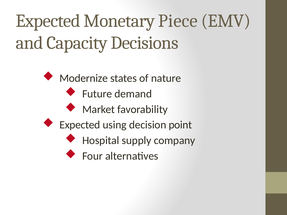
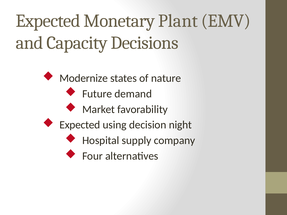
Piece: Piece -> Plant (178, 21)
point: point -> night (180, 125)
